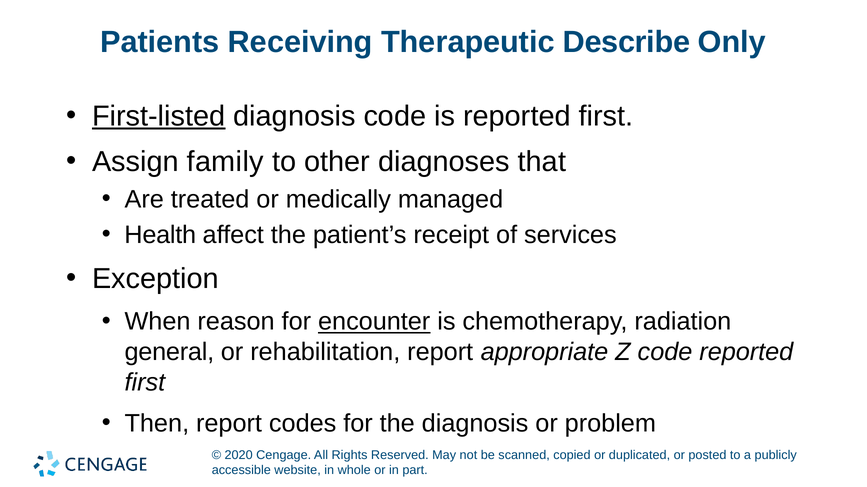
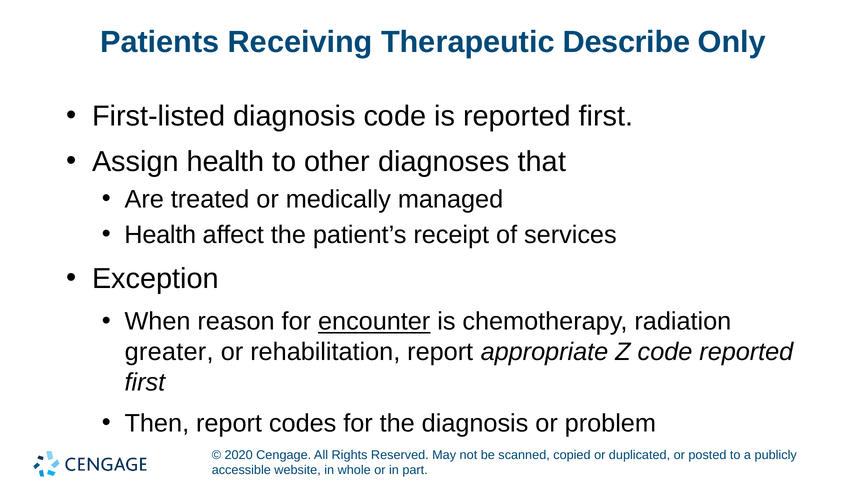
First-listed underline: present -> none (159, 116)
Assign family: family -> health (226, 162)
general: general -> greater (169, 352)
